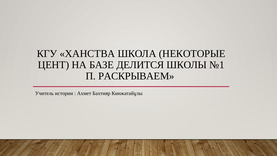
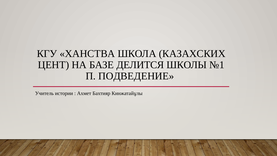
НЕКОТОРЫЕ: НЕКОТОРЫЕ -> КАЗАХСКИХ (192, 54)
РАСКРЫВАЕМ: РАСКРЫВАЕМ -> ПОДВЕДЕНИЕ (136, 76)
